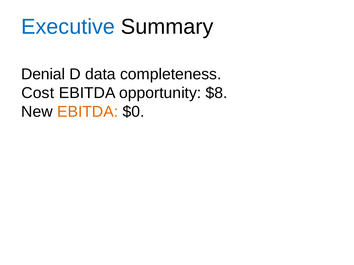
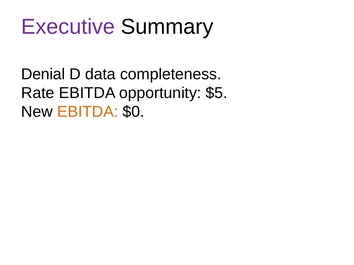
Executive colour: blue -> purple (68, 27)
Cost: Cost -> Rate (38, 93)
$8: $8 -> $5 (217, 93)
